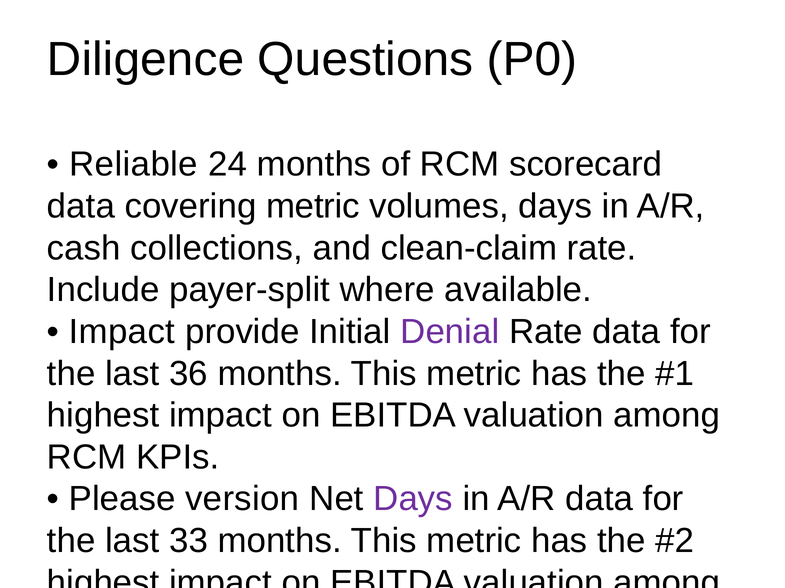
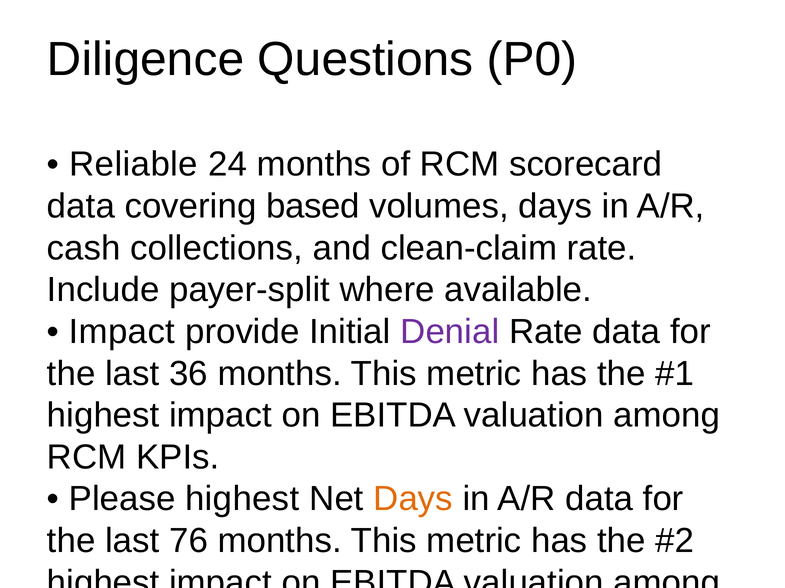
covering metric: metric -> based (313, 206)
Please version: version -> highest (242, 500)
Days colour: purple -> orange (413, 500)
33: 33 -> 76 (189, 542)
